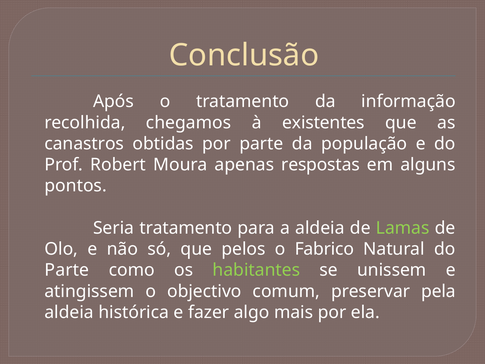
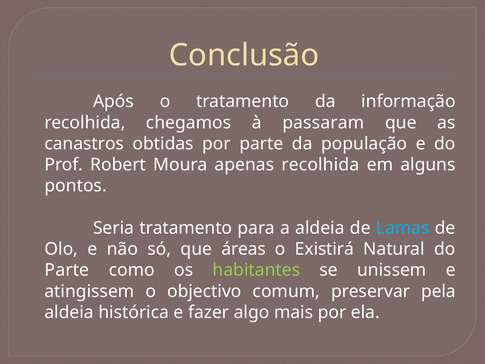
existentes: existentes -> passaram (323, 123)
apenas respostas: respostas -> recolhida (320, 165)
Lamas colour: light green -> light blue (403, 228)
pelos: pelos -> áreas (244, 249)
Fabrico: Fabrico -> Existirá (324, 249)
